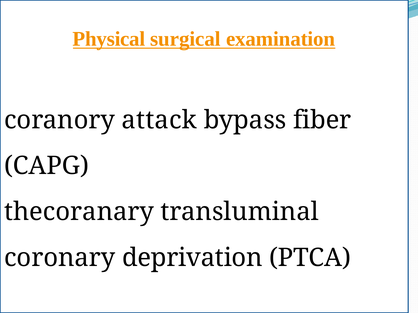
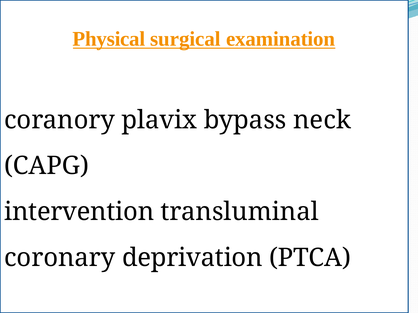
attack: attack -> plavix (159, 120)
fiber: fiber -> neck (322, 120)
thecoranary: thecoranary -> intervention (79, 212)
